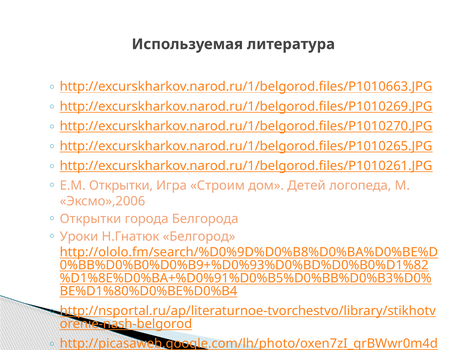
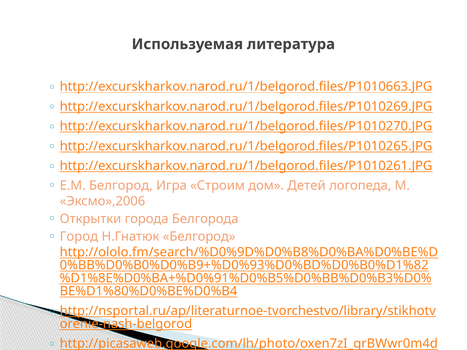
Е.М Открытки: Открытки -> Белгород (121, 186)
Уроки: Уроки -> Город (79, 237)
